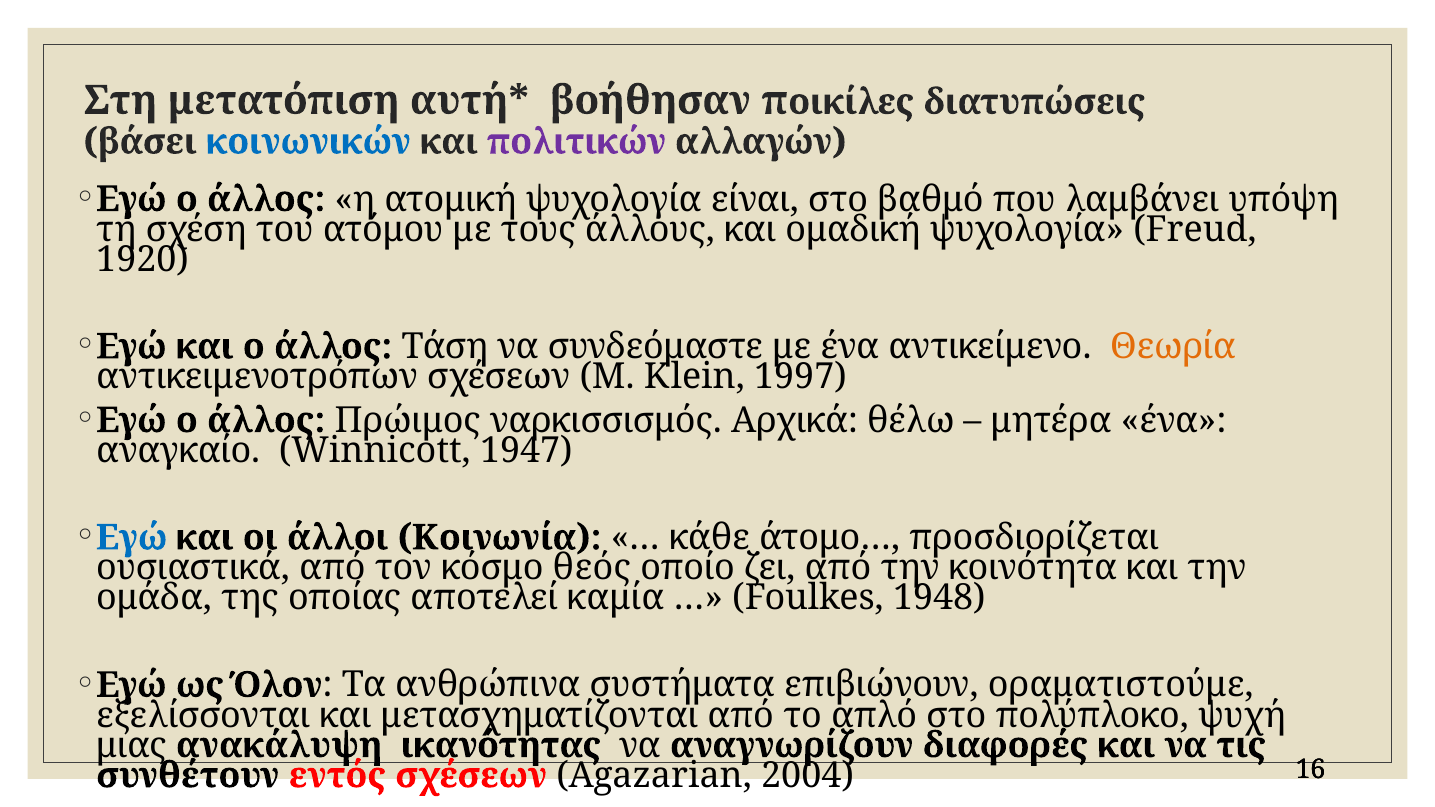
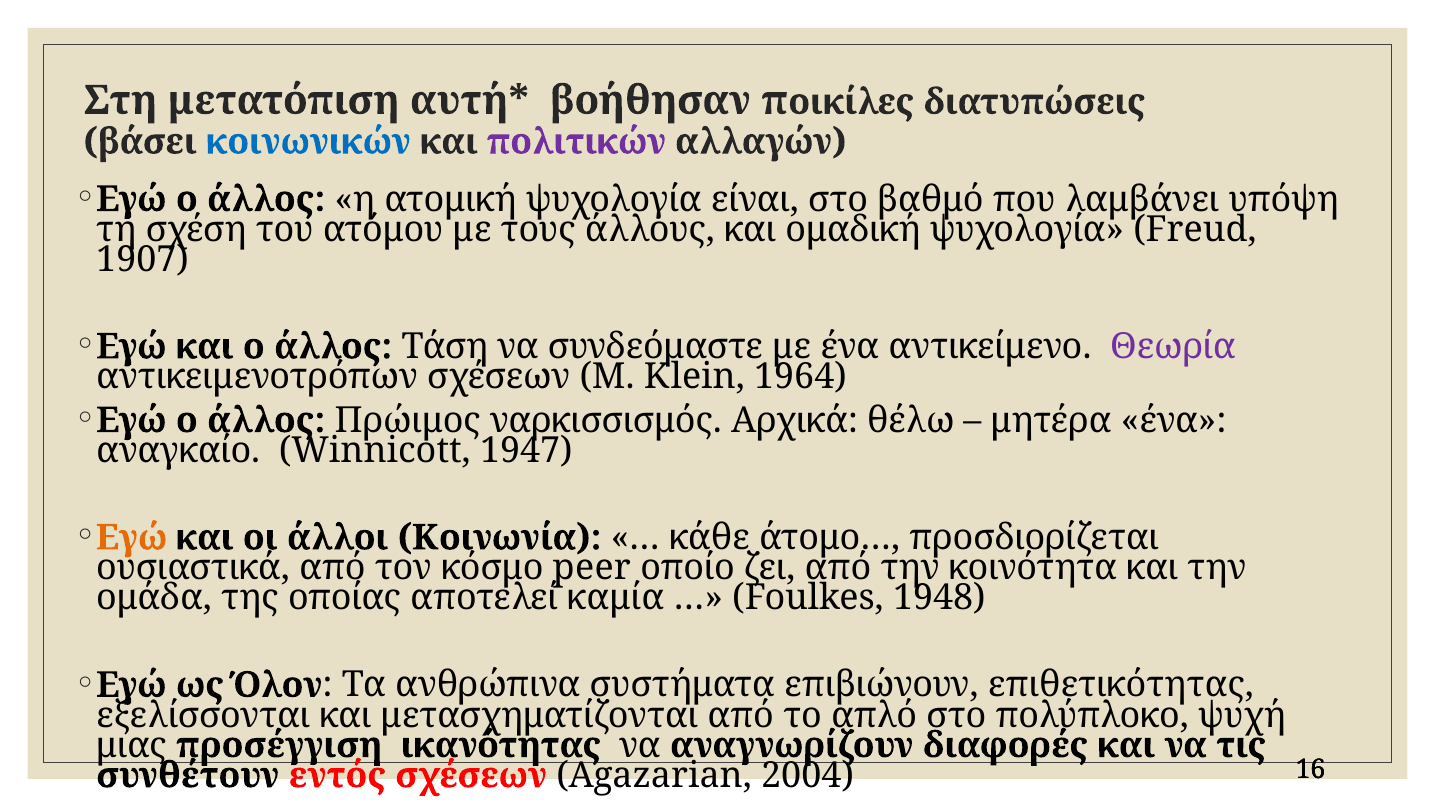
1920: 1920 -> 1907 (143, 260)
Θεωρία colour: orange -> purple (1173, 347)
1997: 1997 -> 1964 (800, 377)
Εγώ colour: blue -> orange (132, 538)
θεός: θεός -> peer (592, 568)
οραματιστούμε: οραματιστούμε -> επιθετικότητας (1121, 685)
ανακάλυψη: ανακάλυψη -> προσέγγιση (279, 745)
